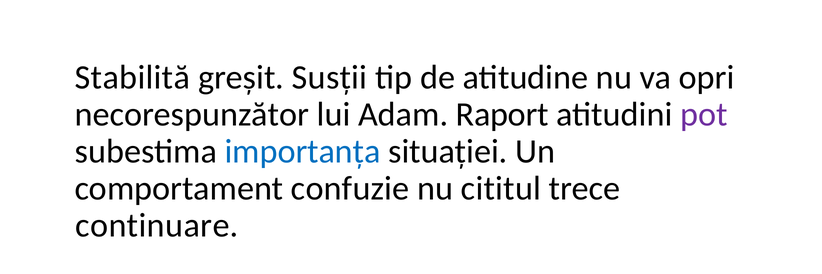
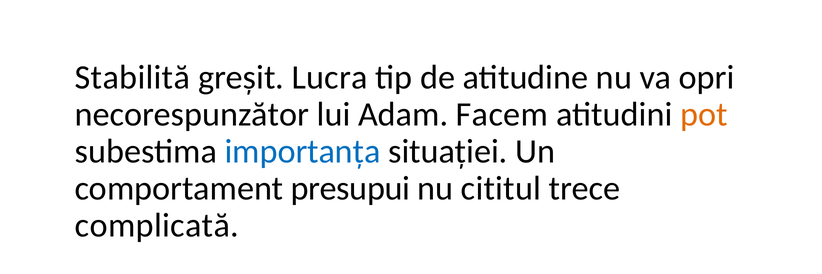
Susții: Susții -> Lucra (330, 78)
Raport: Raport -> Facem (502, 115)
pot colour: purple -> orange (704, 115)
confuzie: confuzie -> presupui (350, 189)
continuare: continuare -> complicată (157, 226)
